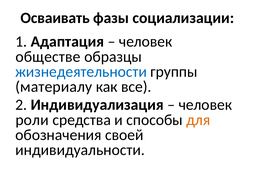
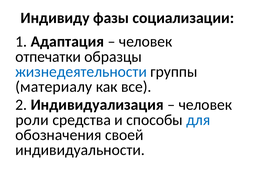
Осваивать: Осваивать -> Индивиду (55, 18)
обществе: обществе -> отпечатки (48, 56)
для colour: orange -> blue (198, 119)
